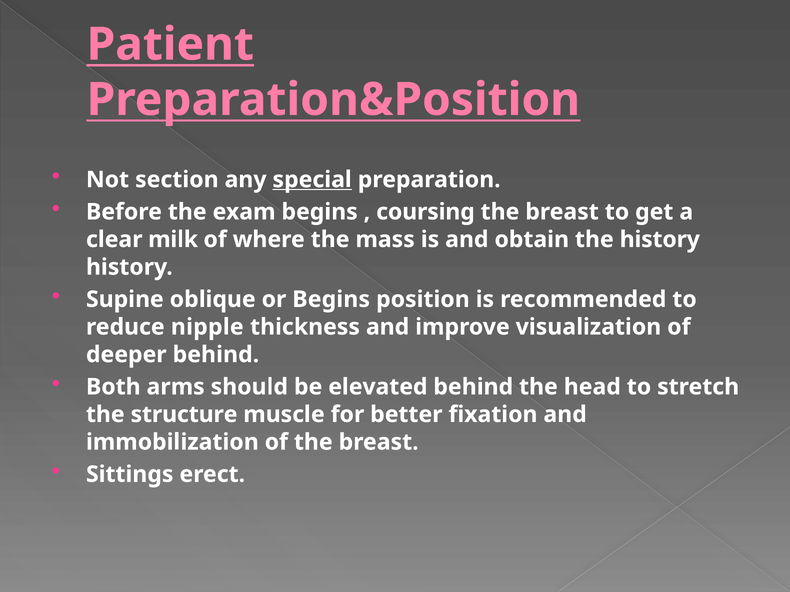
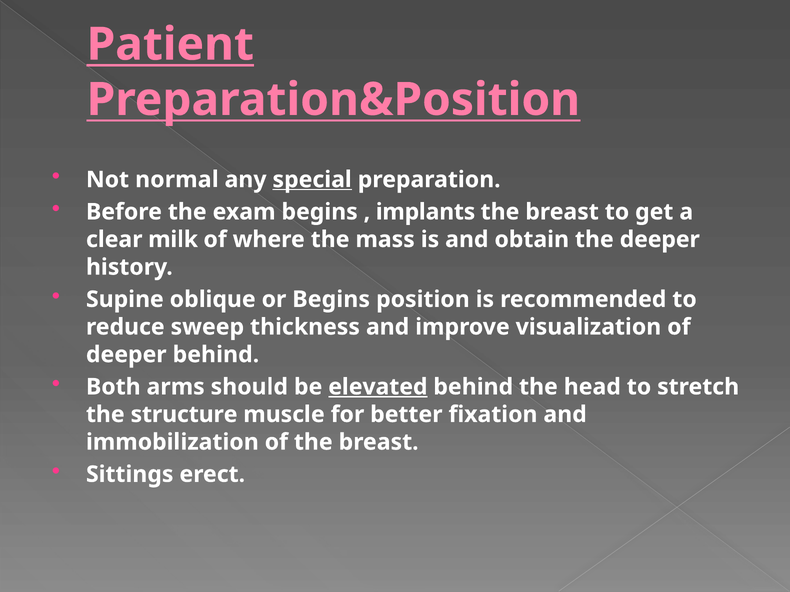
section: section -> normal (177, 180)
coursing: coursing -> implants (426, 212)
the history: history -> deeper (660, 240)
nipple: nipple -> sweep (207, 327)
elevated underline: none -> present (378, 387)
